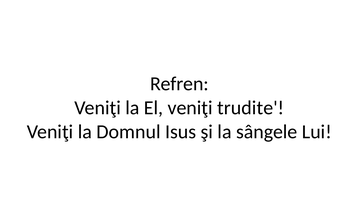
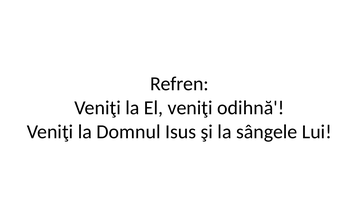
trudite: trudite -> odihnă (251, 108)
